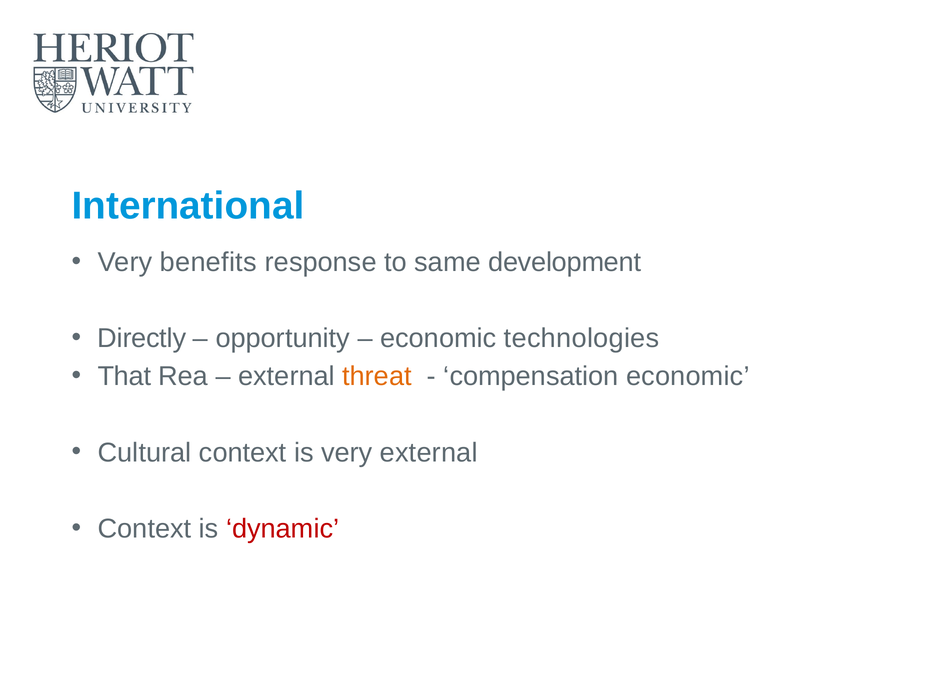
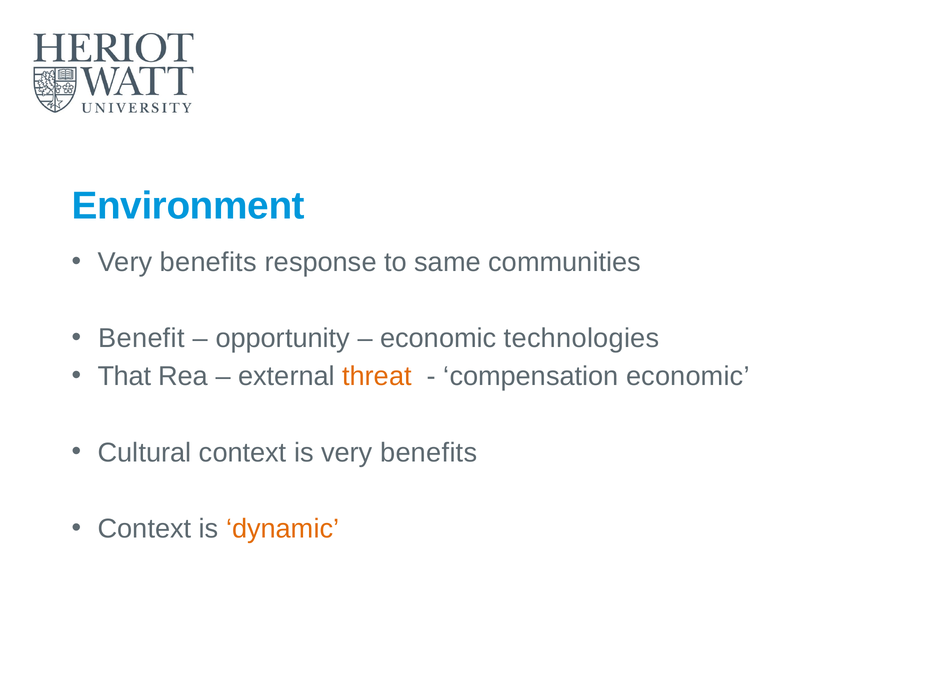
International: International -> Environment (188, 206)
development: development -> communities (565, 262)
Directly: Directly -> Benefit (141, 338)
is very external: external -> benefits (429, 453)
dynamic colour: red -> orange (283, 529)
